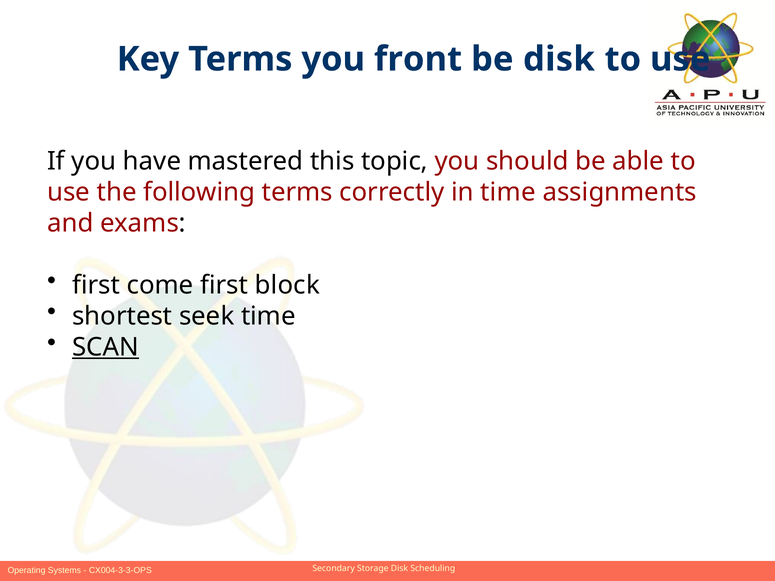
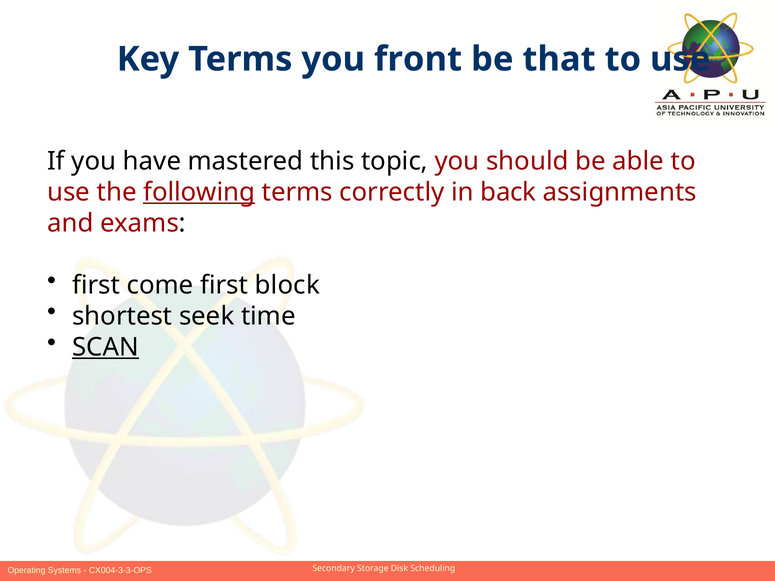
be disk: disk -> that (559, 59)
following underline: none -> present (199, 192)
in time: time -> back (508, 192)
